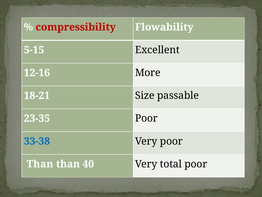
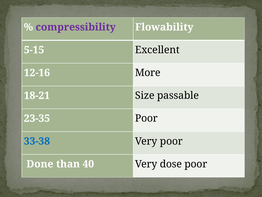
compressibility colour: red -> purple (76, 27)
Than: Than -> Done (40, 164)
total: total -> dose (171, 164)
